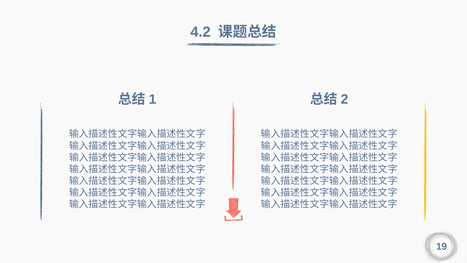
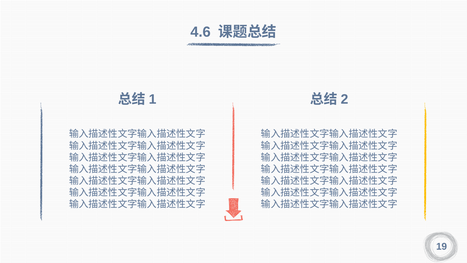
4.2: 4.2 -> 4.6 (201, 32)
